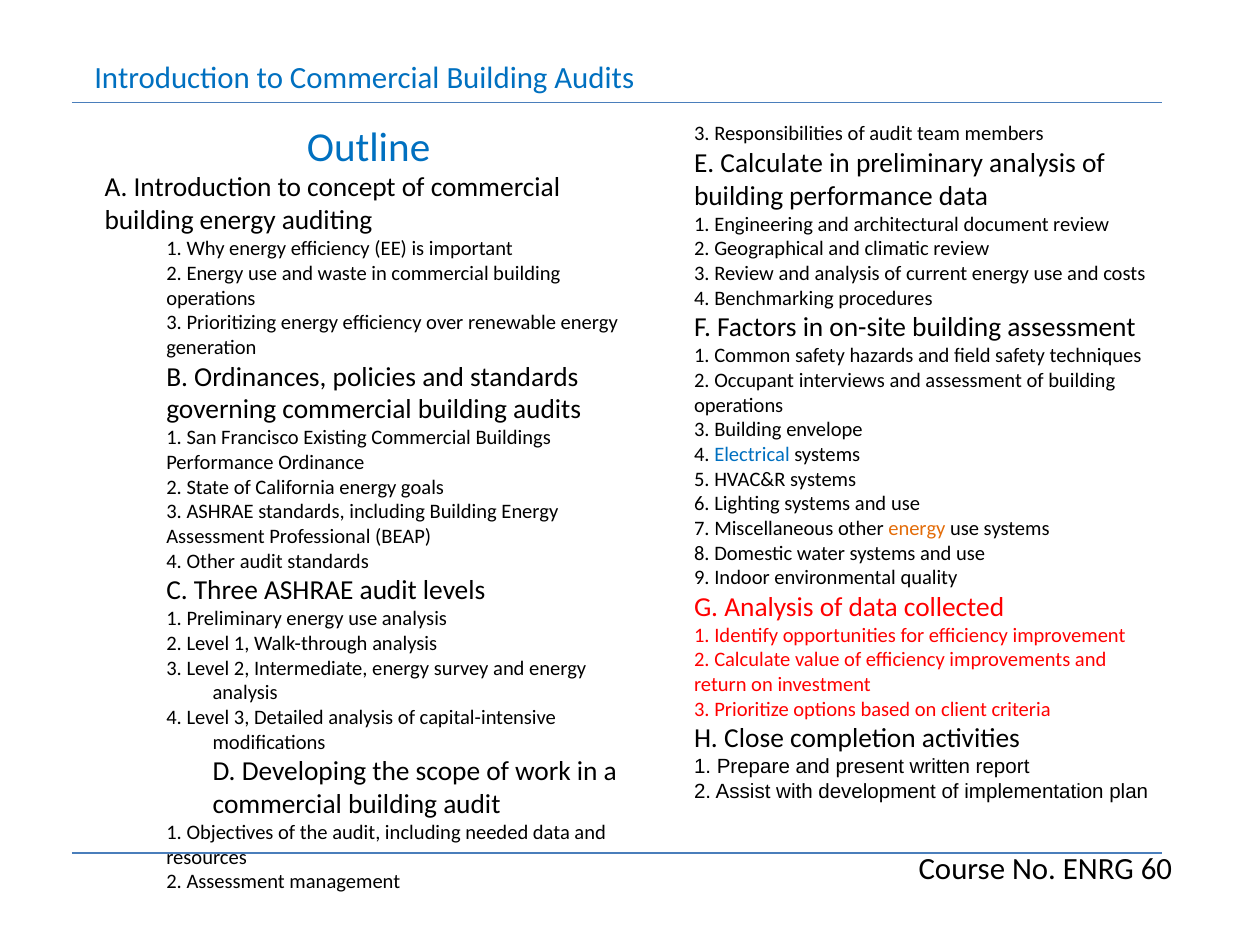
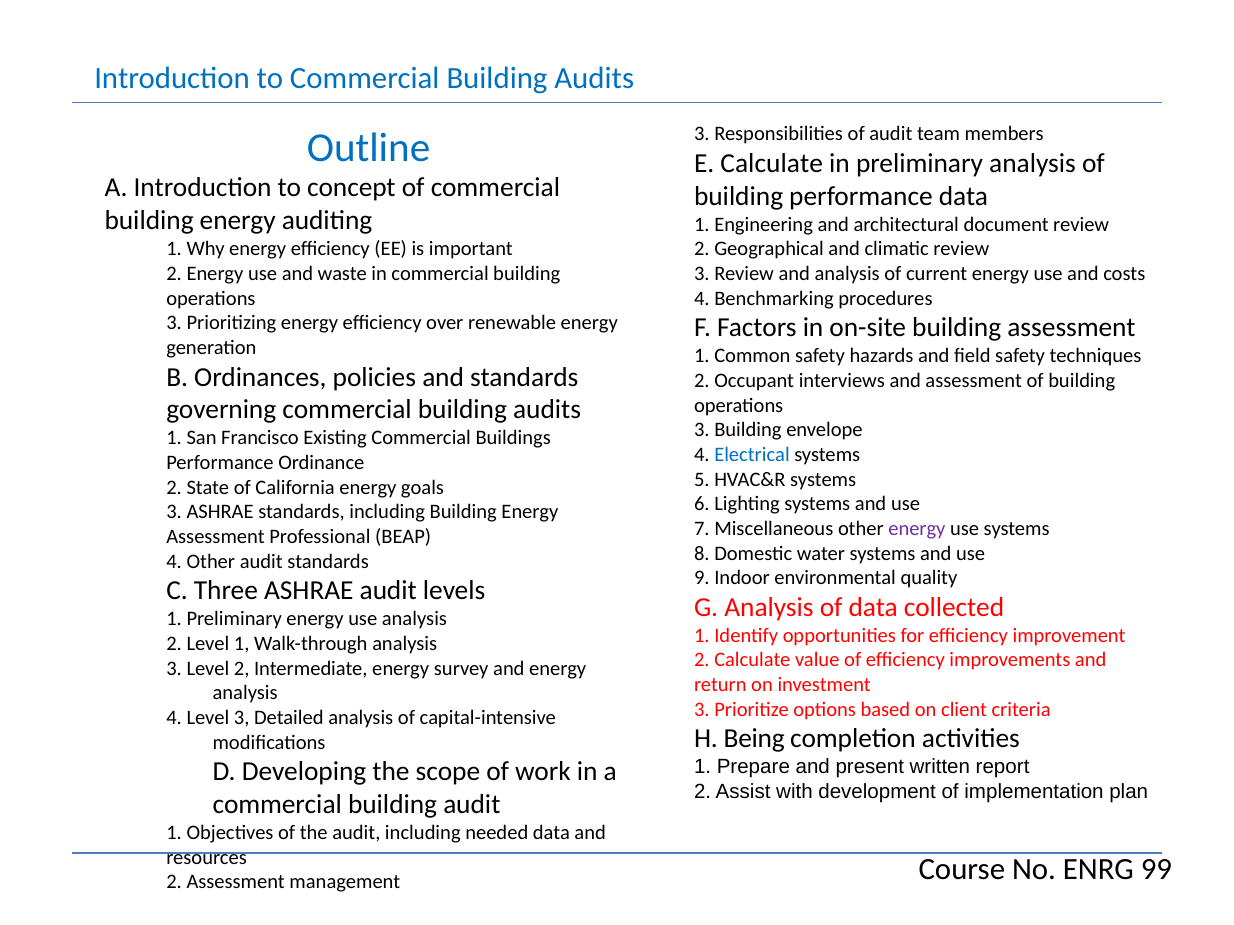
energy colour: orange -> purple (917, 529)
Close: Close -> Being (754, 739)
60: 60 -> 99 (1156, 870)
